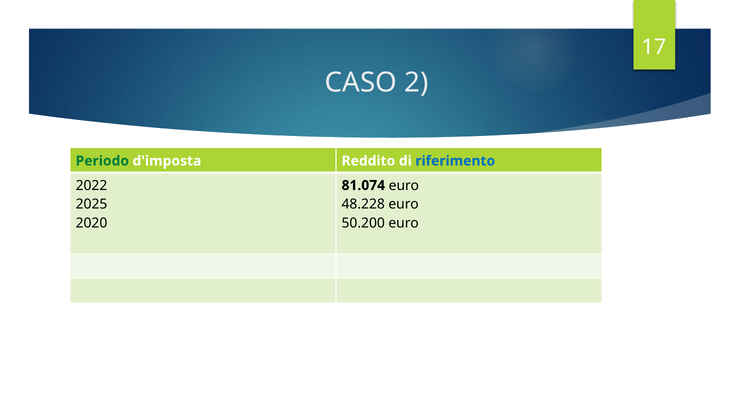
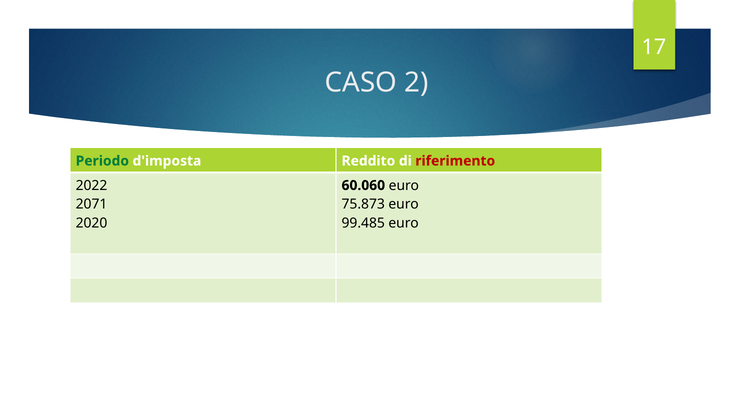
riferimento colour: blue -> red (455, 161)
81.074: 81.074 -> 60.060 (363, 185)
2025: 2025 -> 2071 (92, 204)
48.228: 48.228 -> 75.873 (363, 204)
50.200: 50.200 -> 99.485 (363, 223)
